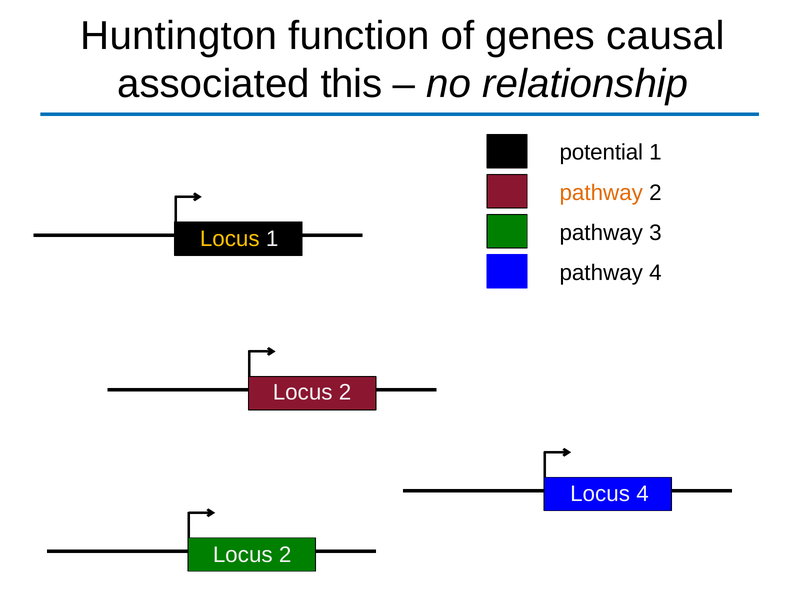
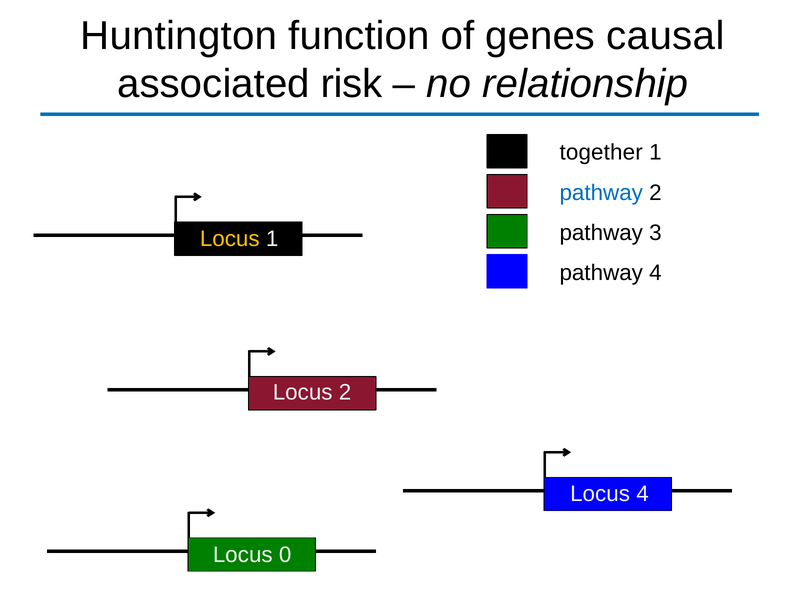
this: this -> risk (351, 84)
potential: potential -> together (601, 152)
pathway colour: orange -> blue (601, 192)
2: 2 -> 0 (285, 555)
